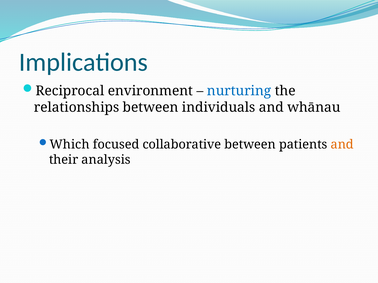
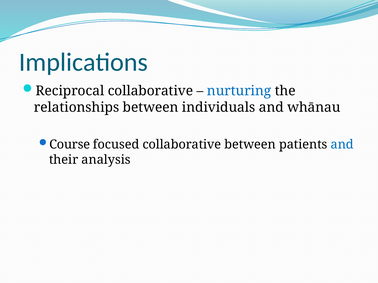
Reciprocal environment: environment -> collaborative (150, 91)
Which: Which -> Course (70, 145)
and colour: orange -> blue (342, 145)
